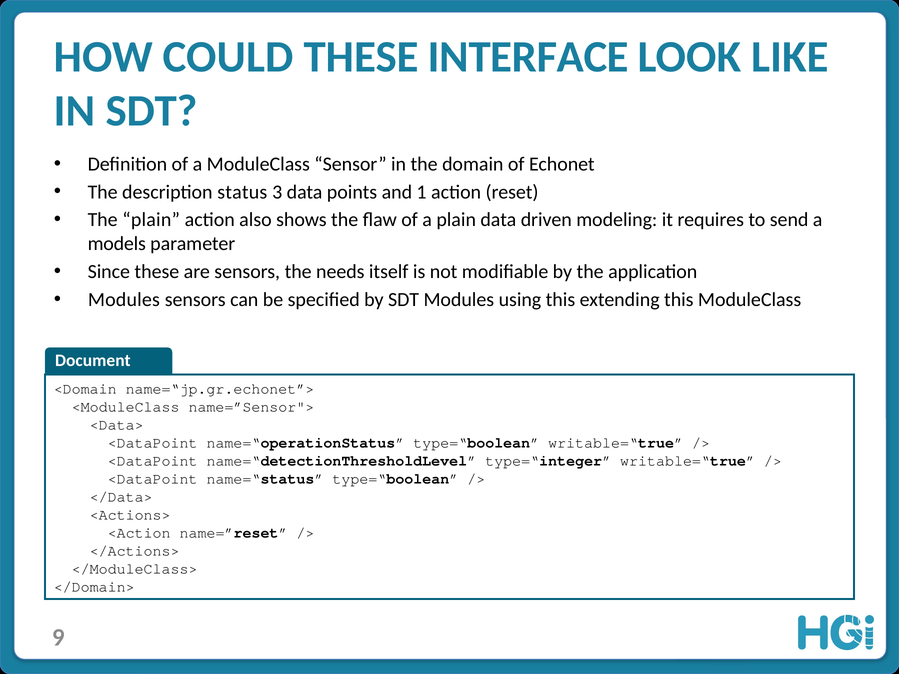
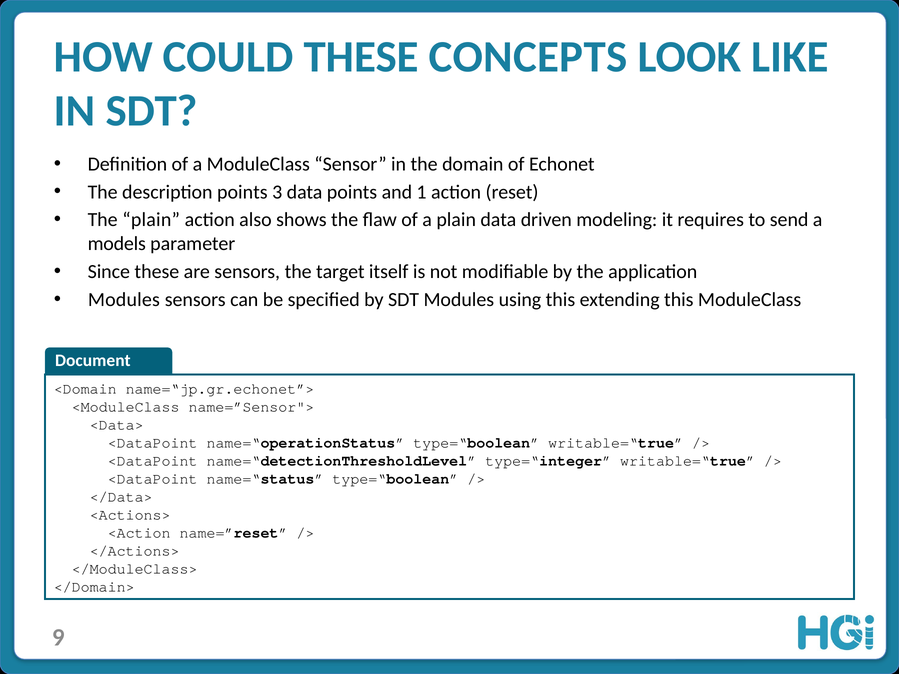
INTERFACE: INTERFACE -> CONCEPTS (528, 57)
description status: status -> points (242, 192)
needs: needs -> target (340, 272)
